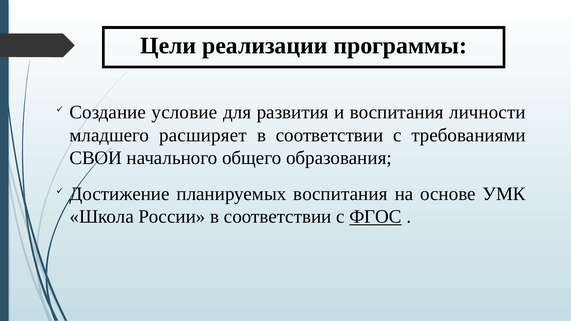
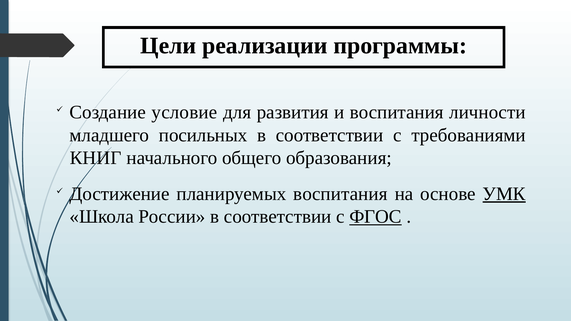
расширяет: расширяет -> посильных (203, 135)
СВОИ: СВОИ -> КНИГ (96, 158)
УМК underline: none -> present (504, 194)
